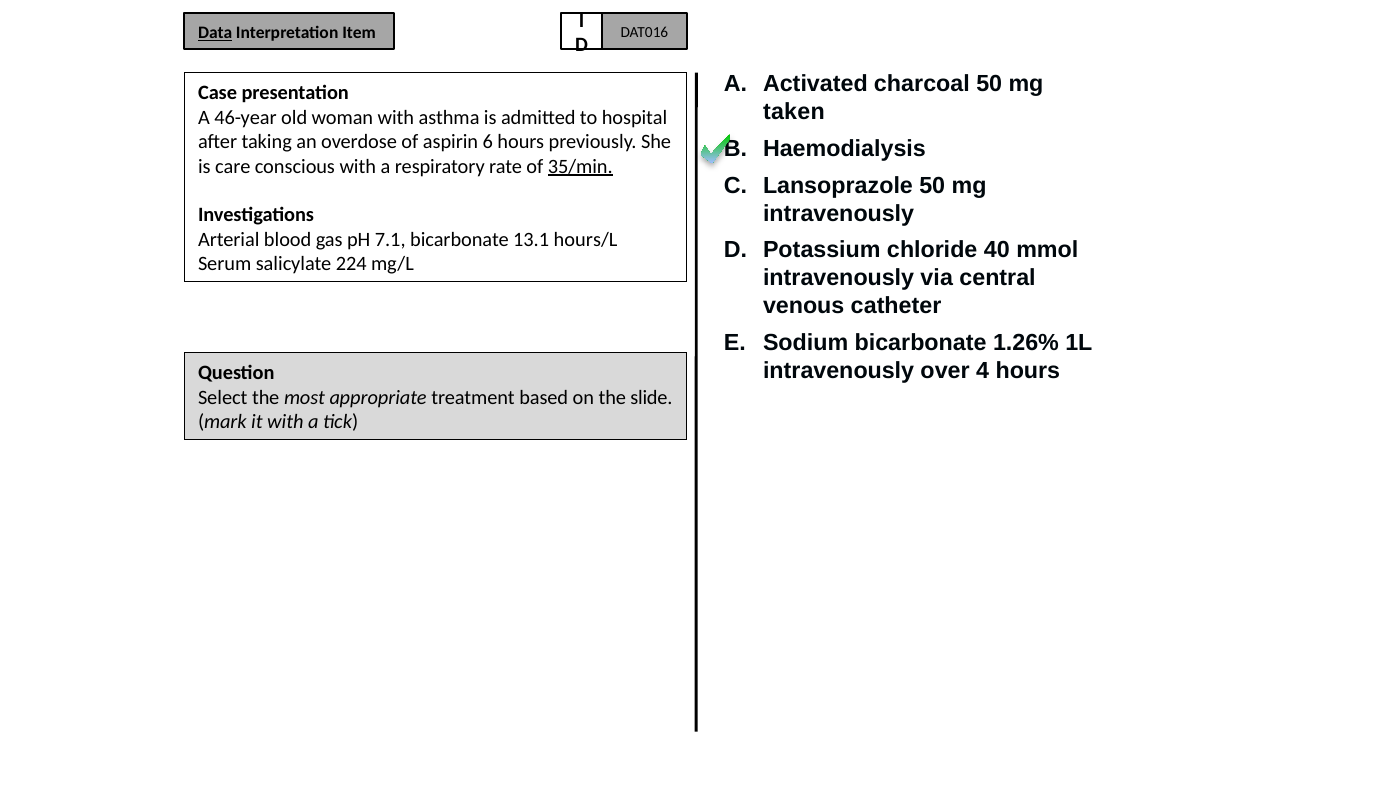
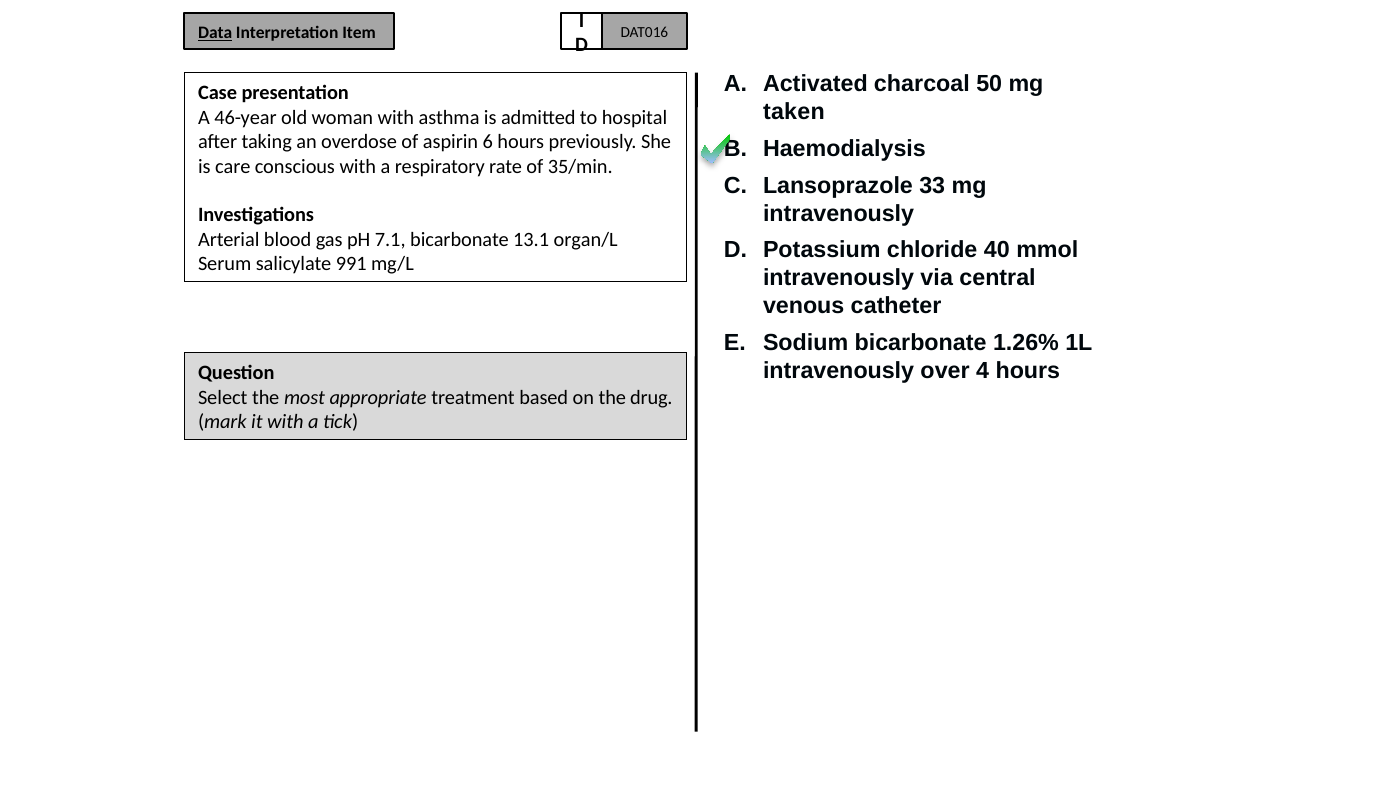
35/min underline: present -> none (580, 166)
Lansoprazole 50: 50 -> 33 (932, 186)
hours/L: hours/L -> organ/L (586, 240)
224: 224 -> 991 (351, 264)
slide: slide -> drug (651, 398)
